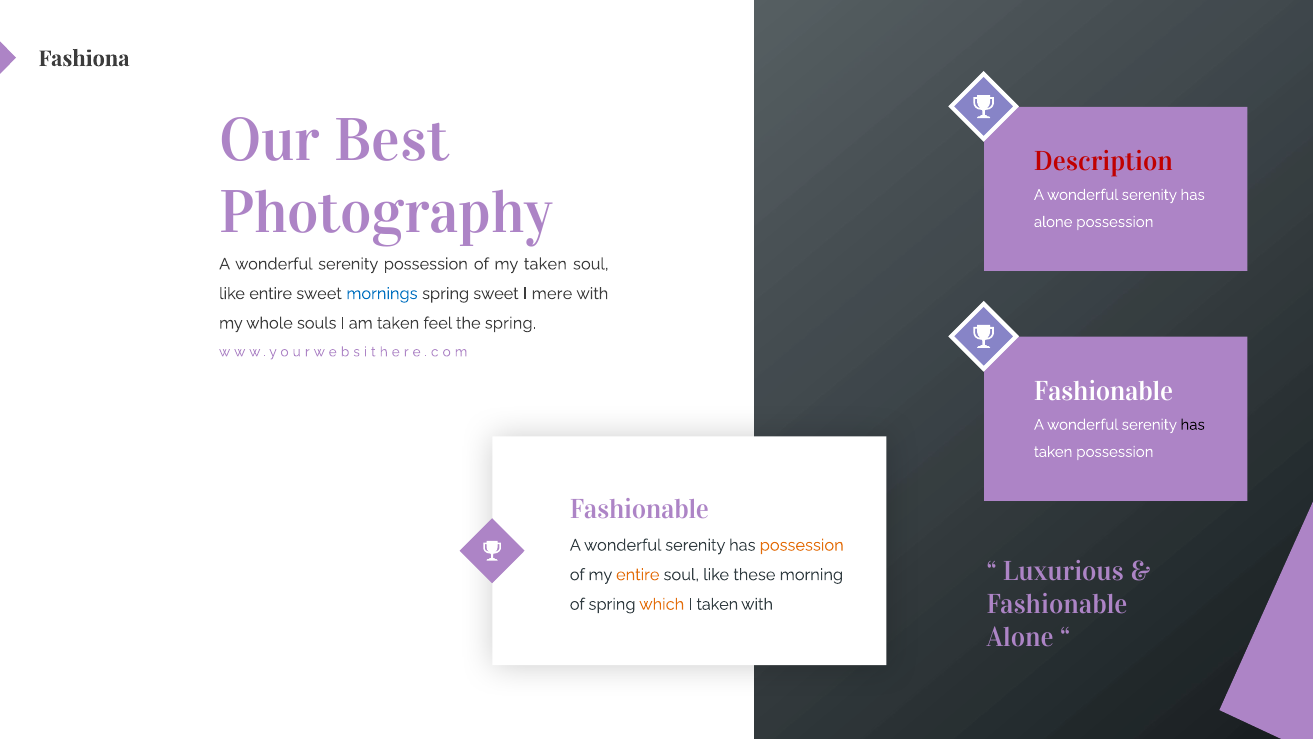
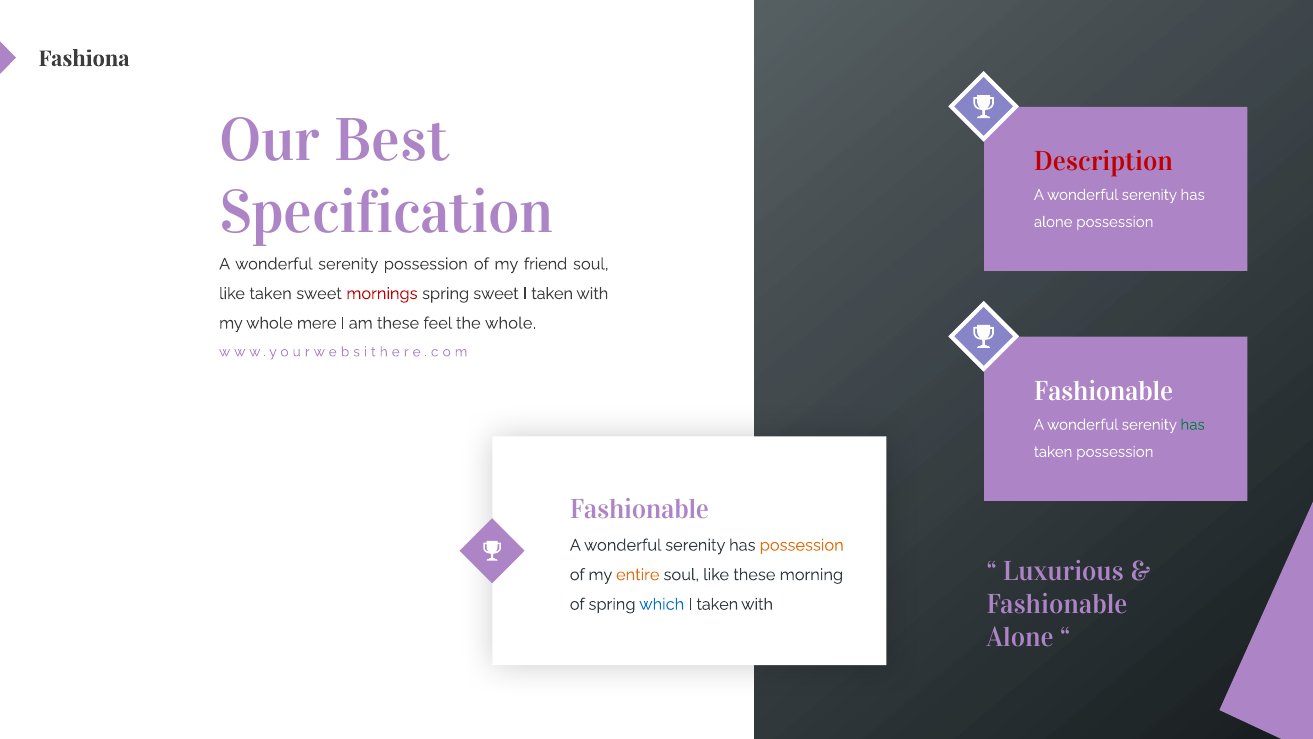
Photography: Photography -> Specification (386, 213)
my taken: taken -> friend (546, 264)
like entire: entire -> taken (271, 293)
mornings colour: blue -> red (382, 293)
mere: mere -> taken (552, 293)
souls: souls -> mere (317, 323)
am taken: taken -> these (398, 323)
the spring: spring -> whole (510, 323)
has colour: black -> green (1193, 424)
which colour: orange -> blue (662, 604)
